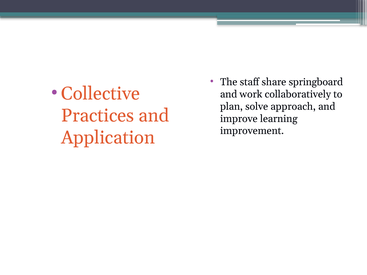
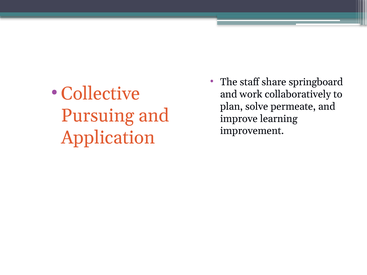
approach: approach -> permeate (293, 107)
Practices: Practices -> Pursuing (98, 116)
